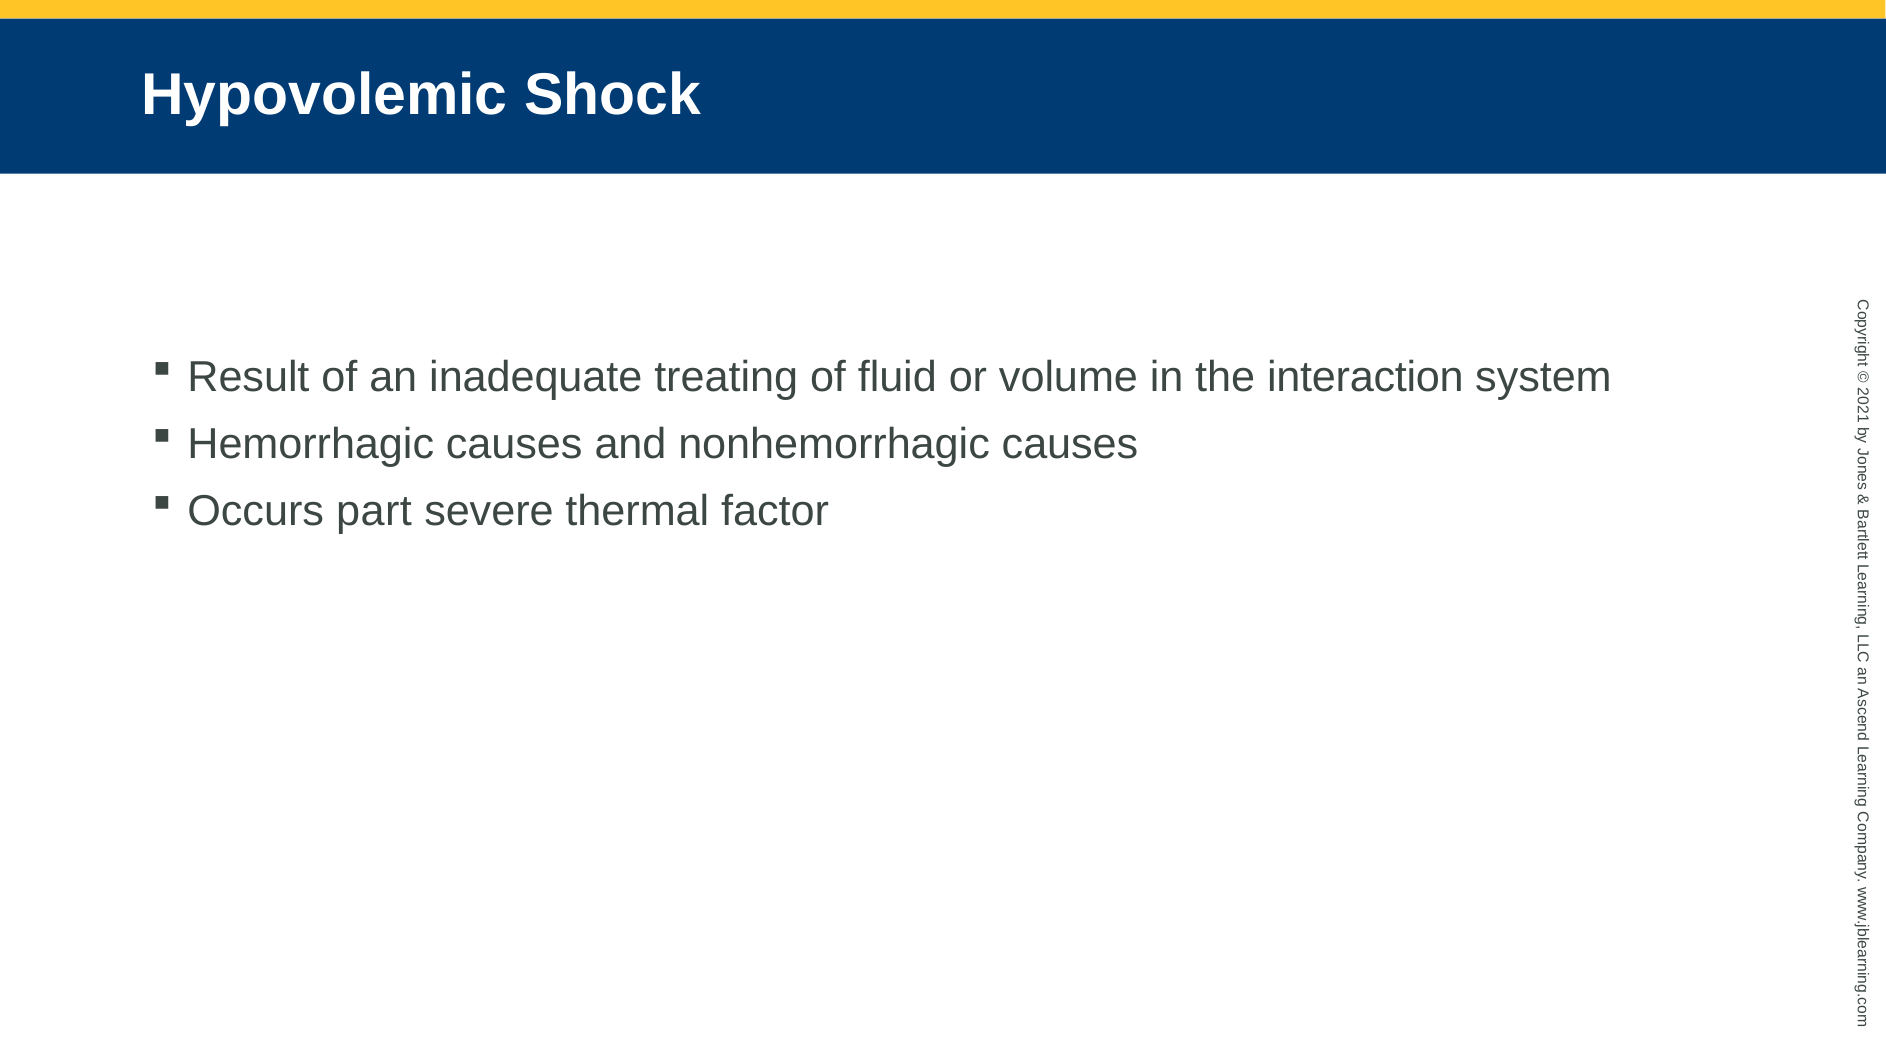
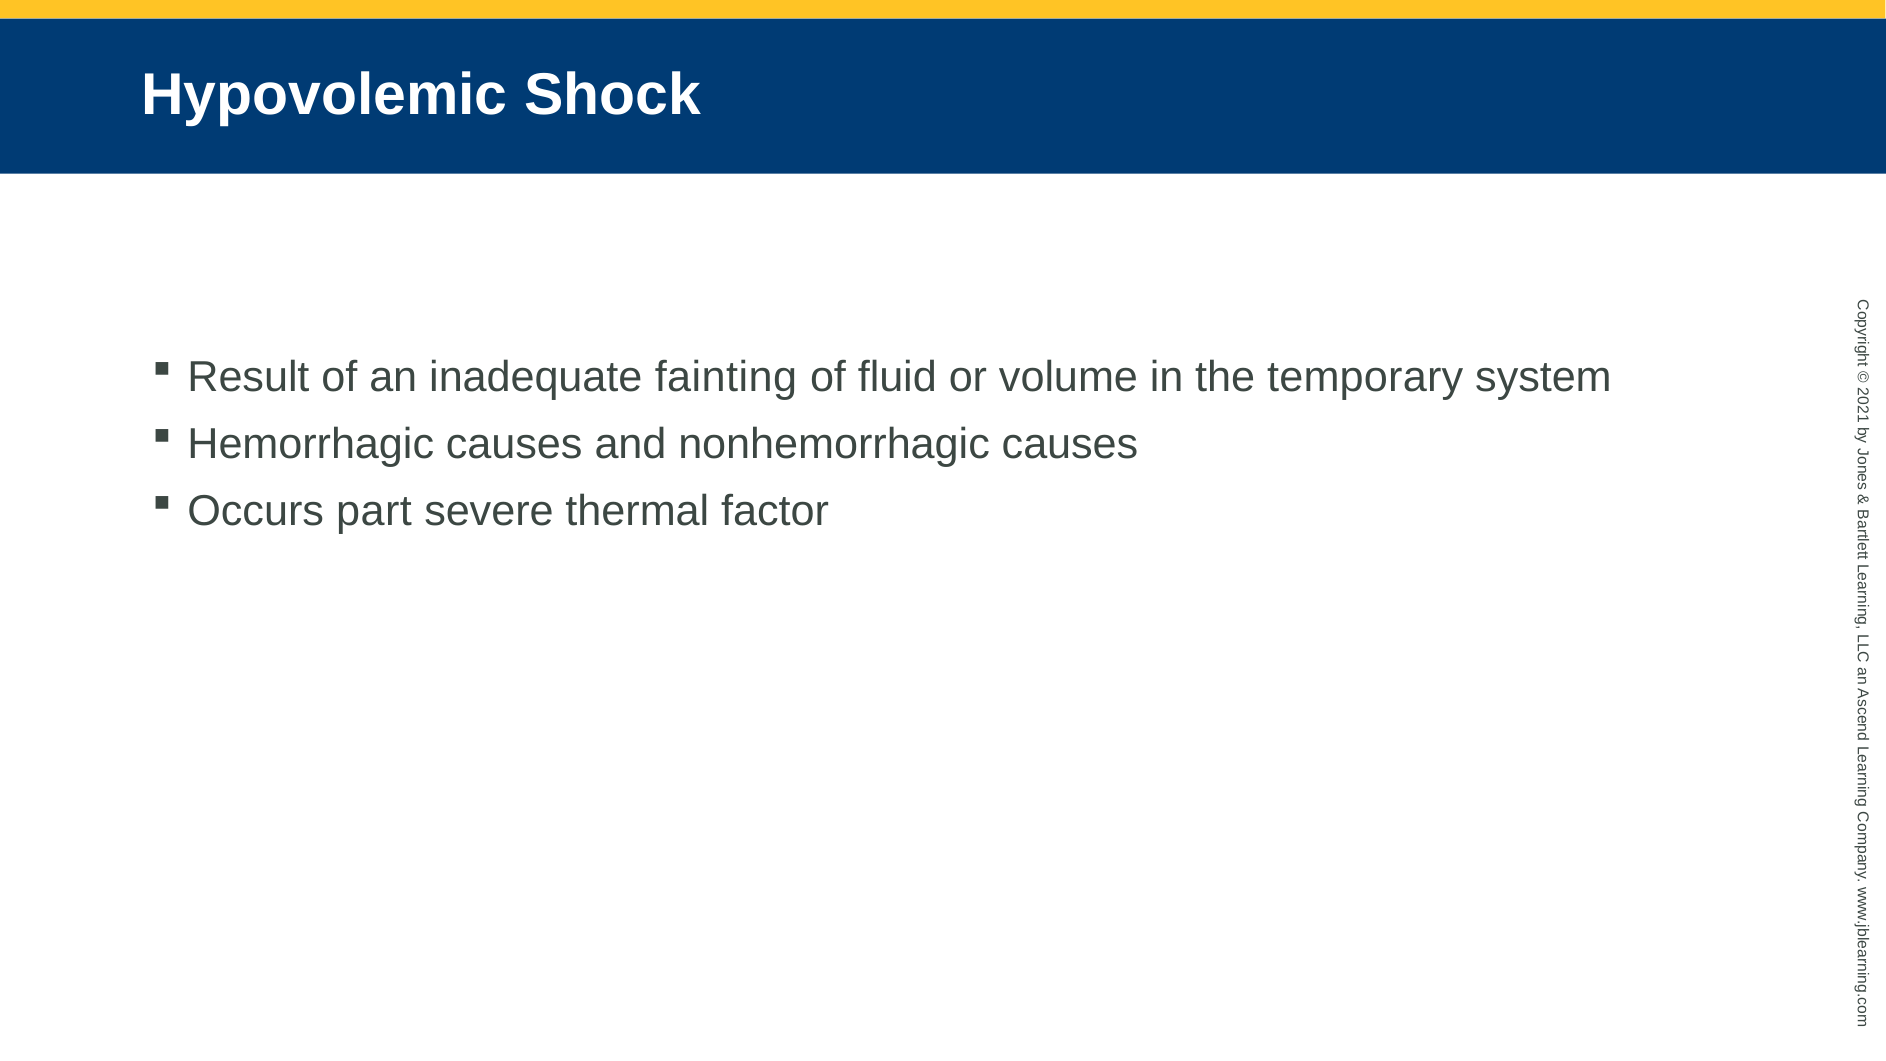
treating: treating -> fainting (726, 377)
interaction: interaction -> temporary (1365, 377)
